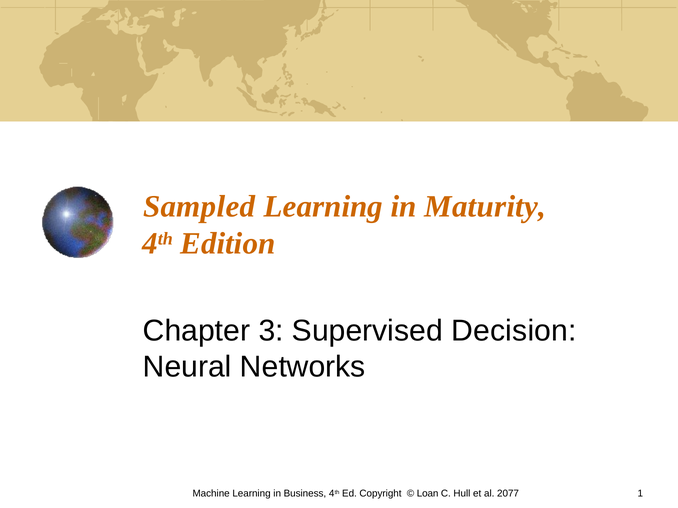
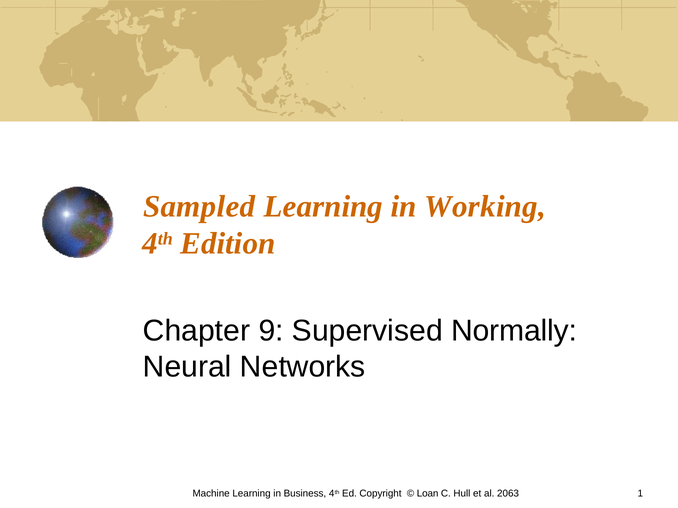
Maturity: Maturity -> Working (485, 207)
3: 3 -> 9 (271, 331)
Decision: Decision -> Normally (514, 331)
2077: 2077 -> 2063 (508, 494)
